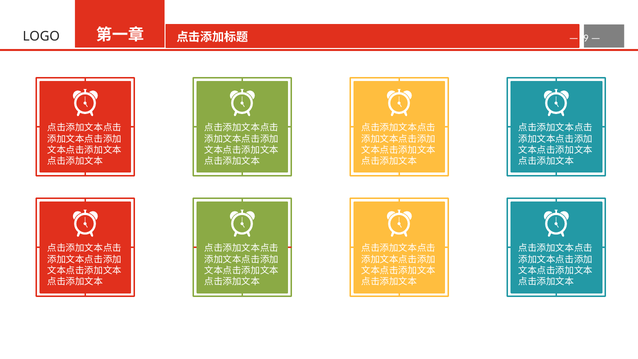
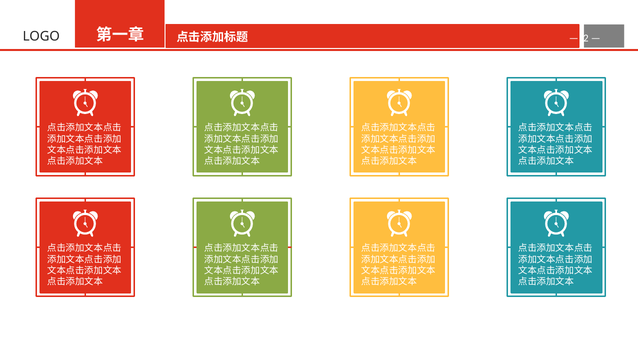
9: 9 -> 2 (586, 38)
